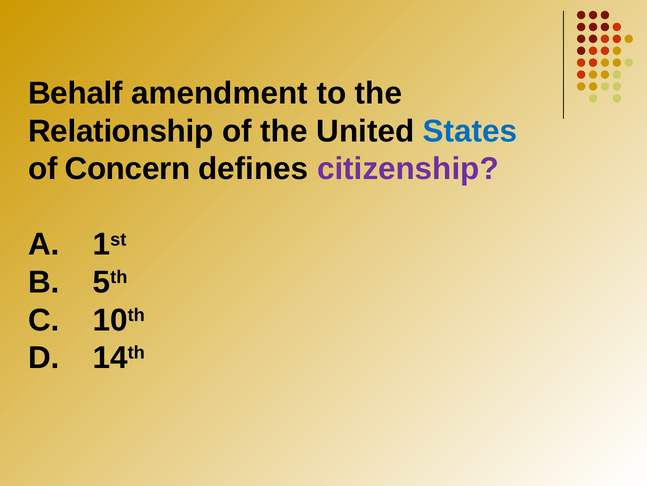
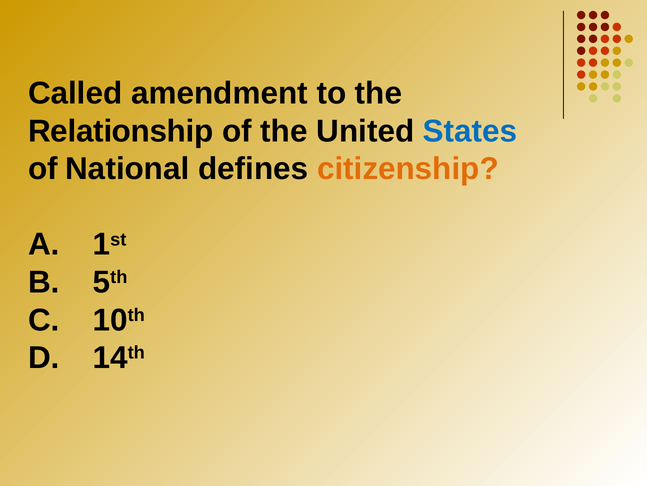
Behalf: Behalf -> Called (75, 93)
Concern: Concern -> National (127, 169)
citizenship colour: purple -> orange (408, 169)
